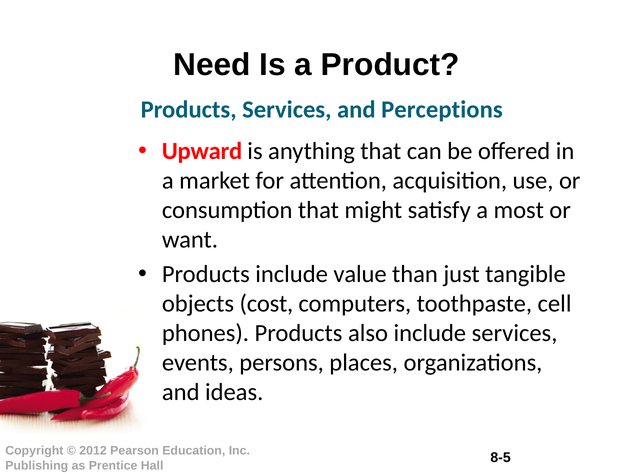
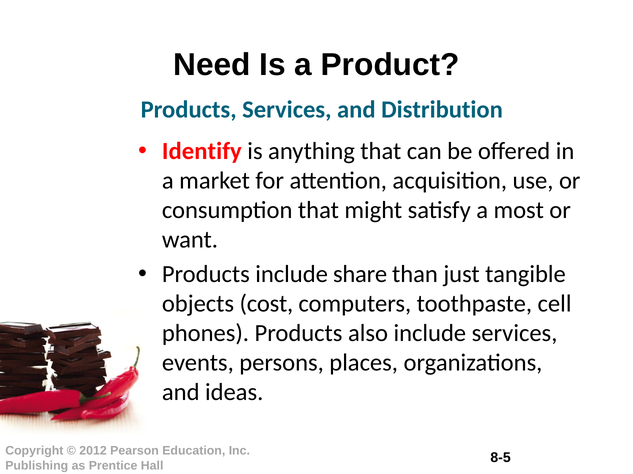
Perceptions: Perceptions -> Distribution (442, 110)
Upward: Upward -> Identify (202, 152)
value: value -> share (360, 275)
